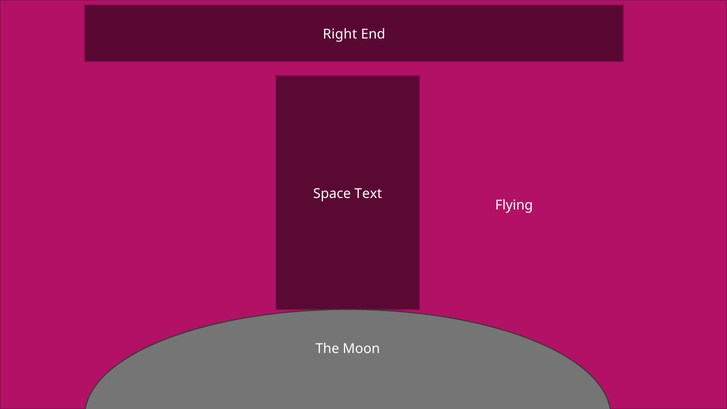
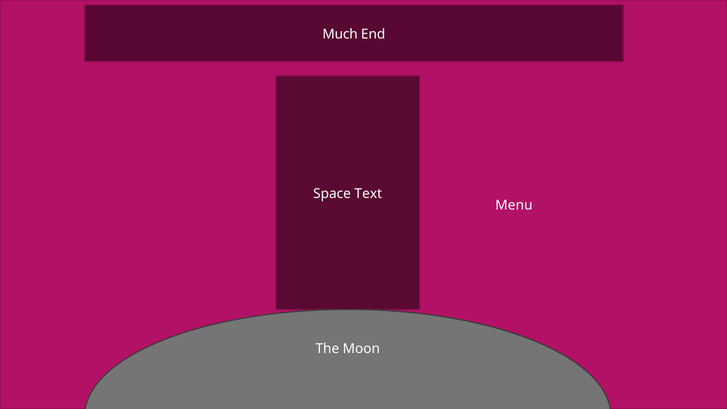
Right: Right -> Much (340, 34)
Flying: Flying -> Menu (514, 205)
